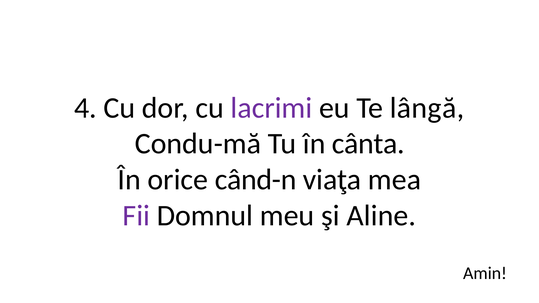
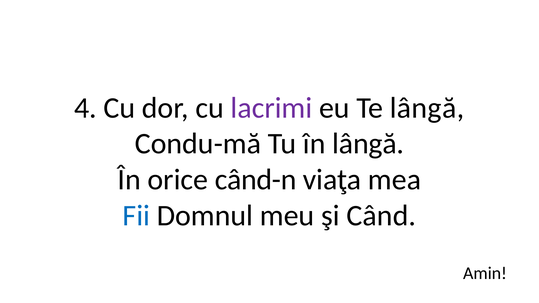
în cânta: cânta -> lângă (368, 144)
Fii colour: purple -> blue (136, 216)
Aline: Aline -> Când (381, 216)
